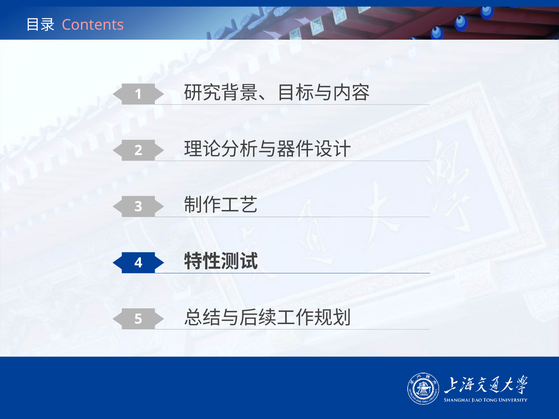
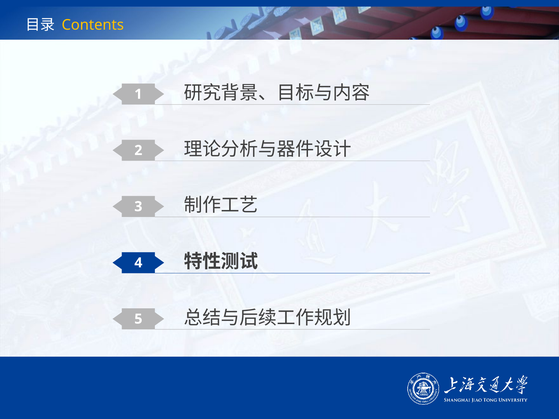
Contents colour: pink -> yellow (93, 25)
